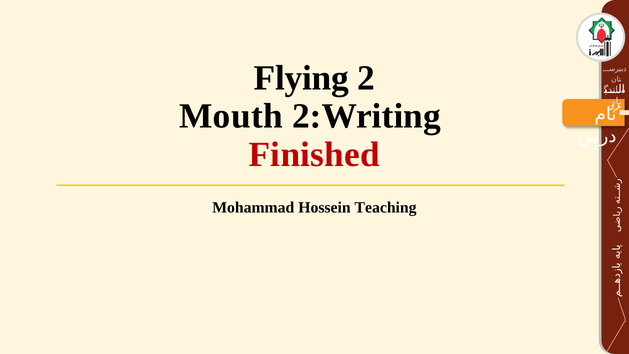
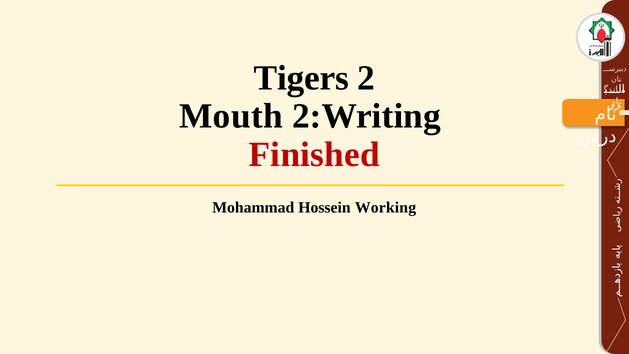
Flying: Flying -> Tigers (301, 78)
Teaching: Teaching -> Working (386, 207)
